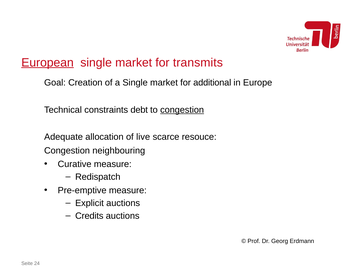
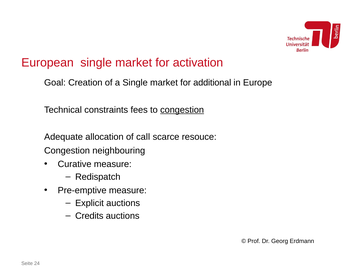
European underline: present -> none (48, 62)
transmits: transmits -> activation (198, 62)
debt: debt -> fees (139, 110)
live: live -> call (143, 137)
